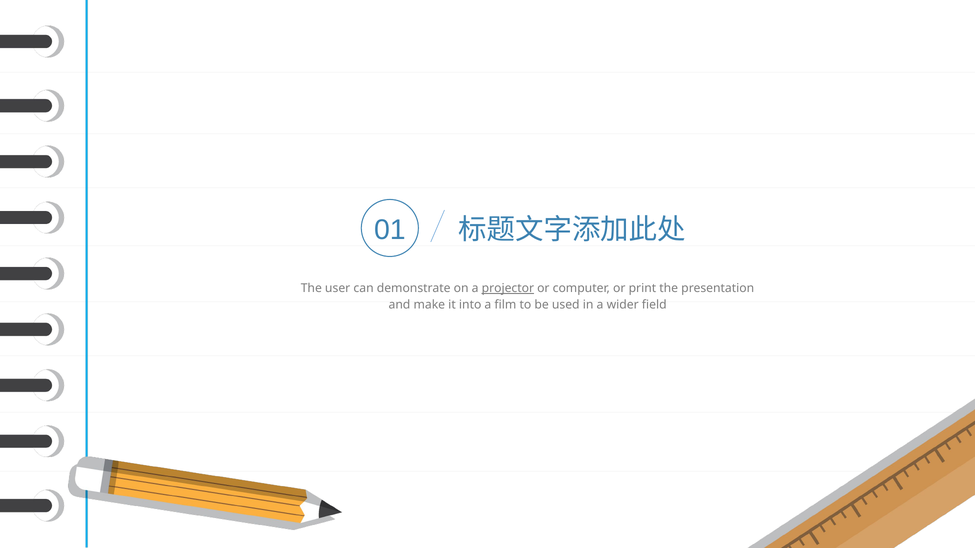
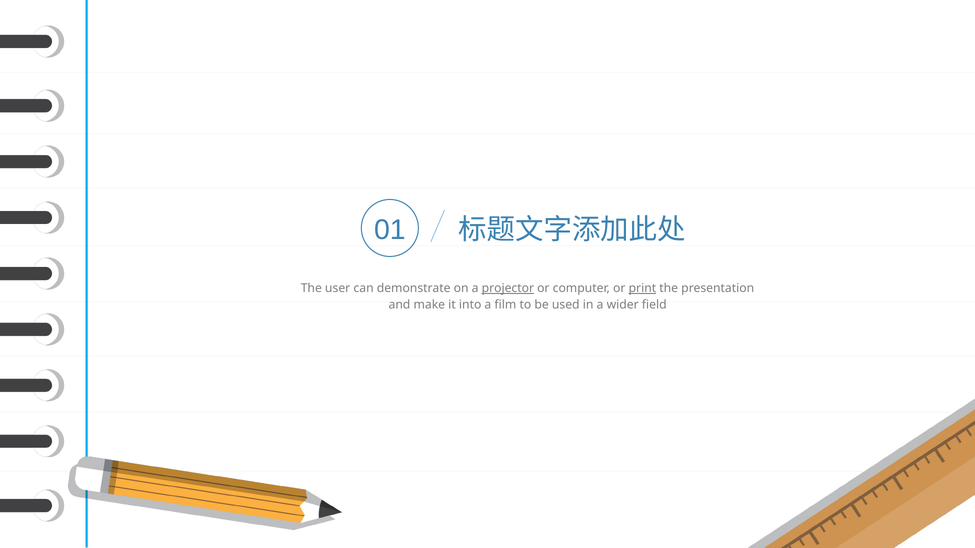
print underline: none -> present (642, 289)
